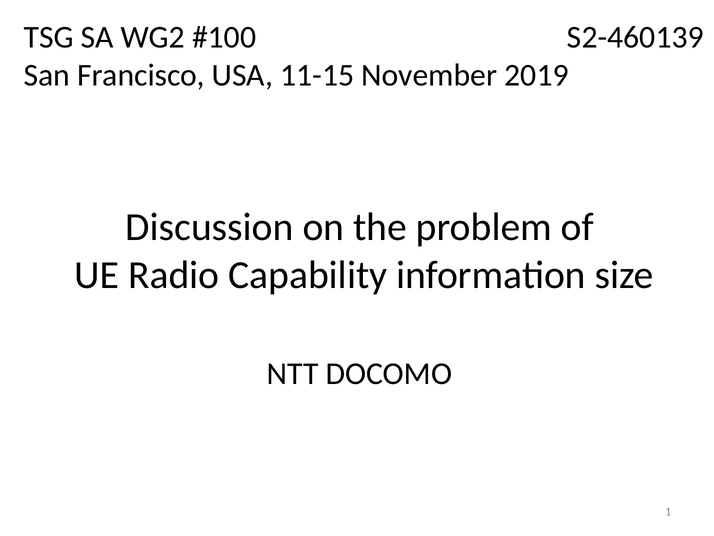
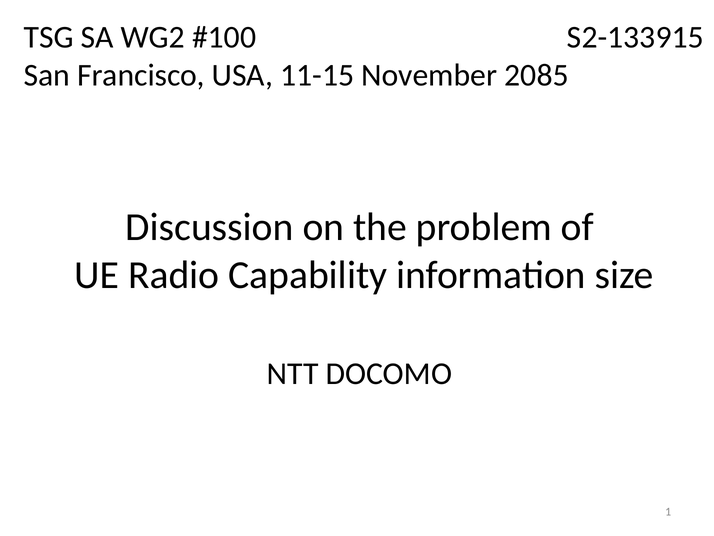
S2-460139: S2-460139 -> S2-133915 (635, 37)
2019: 2019 -> 2085 (537, 75)
